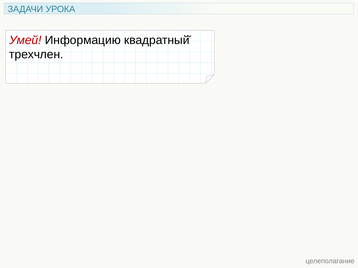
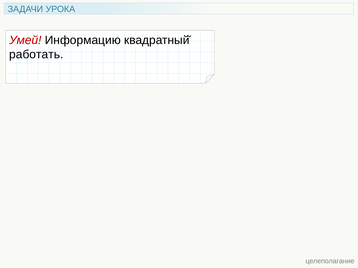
трехчлен: трехчлен -> работать (36, 55)
